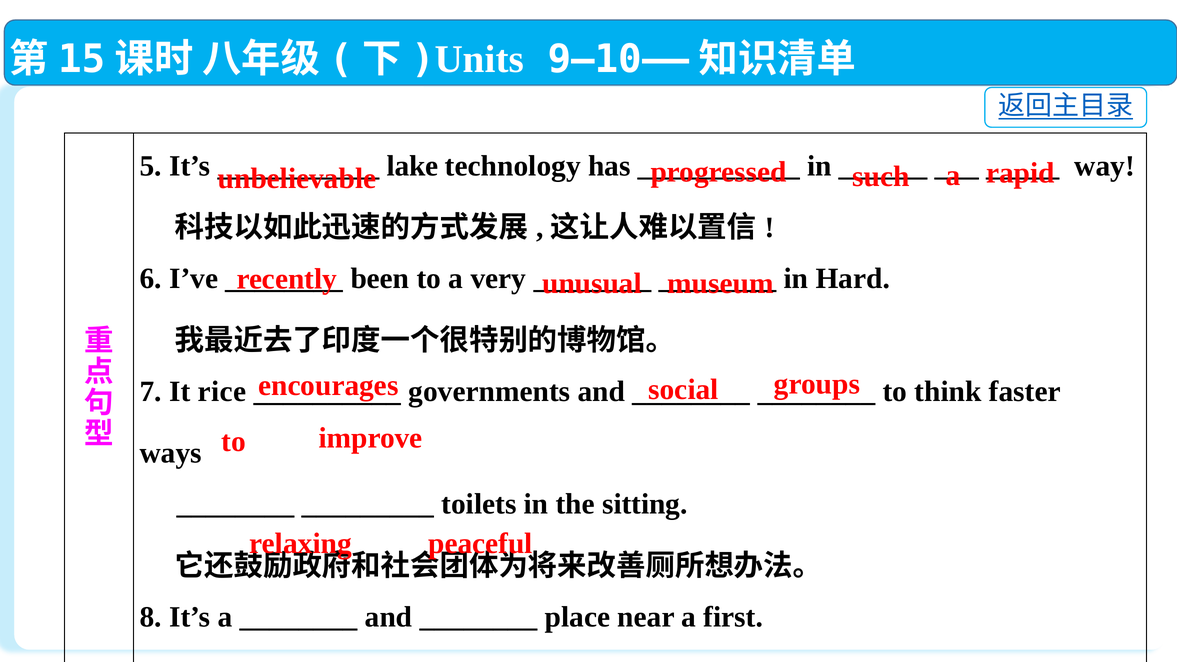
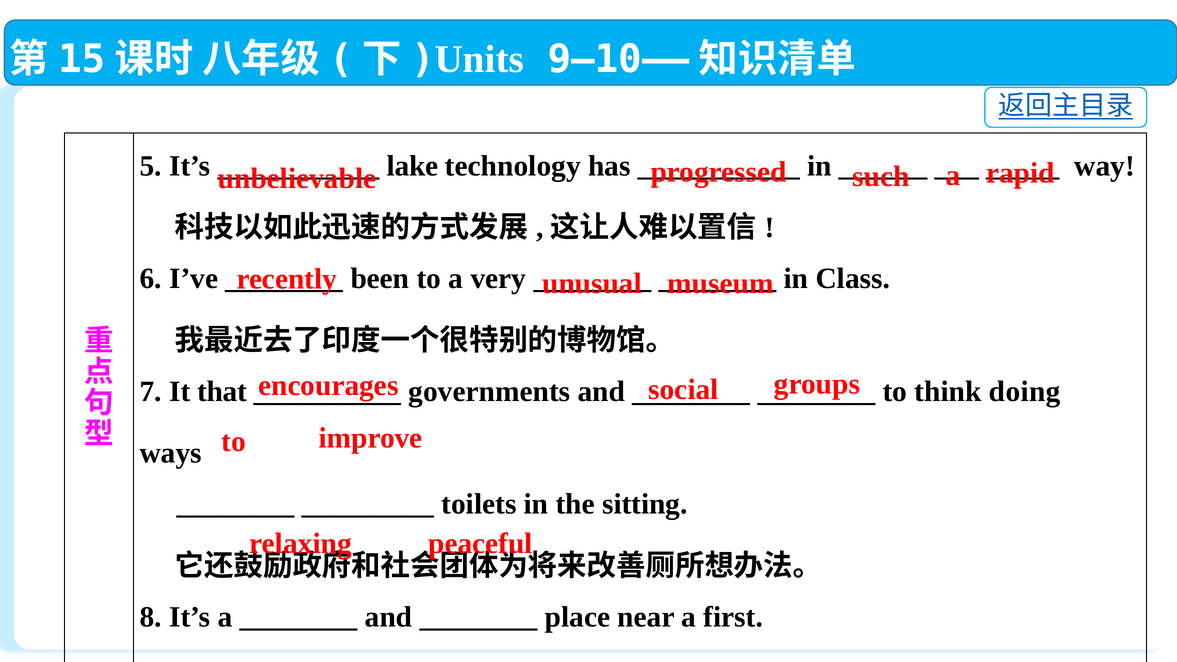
Hard: Hard -> Class (853, 279)
rice: rice -> that (222, 391)
faster: faster -> doing (1025, 391)
